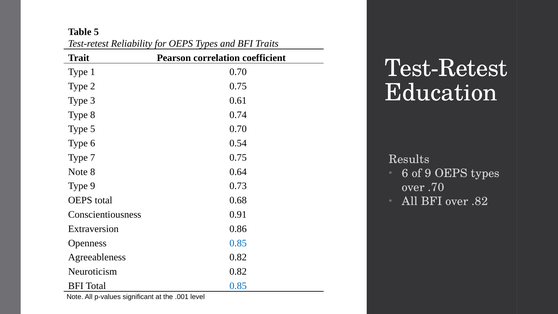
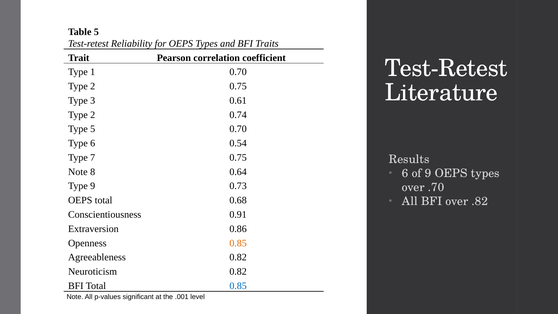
Education: Education -> Literature (441, 93)
8: 8 -> 2 (93, 115)
0.85 colour: blue -> orange (238, 243)
